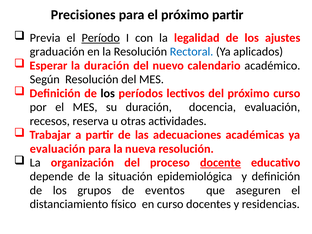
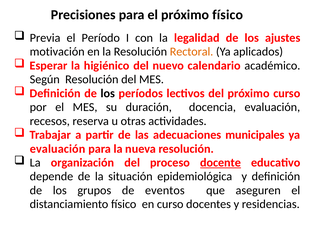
próximo partir: partir -> físico (228, 15)
Período underline: present -> none (101, 38)
graduación: graduación -> motivación (57, 52)
Rectoral colour: blue -> orange (192, 52)
la duración: duración -> higiénico (107, 66)
académicas: académicas -> municipales (255, 135)
